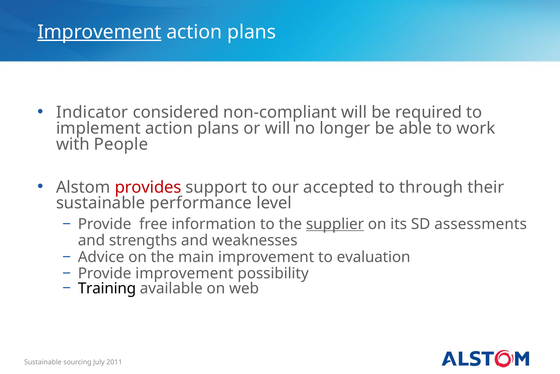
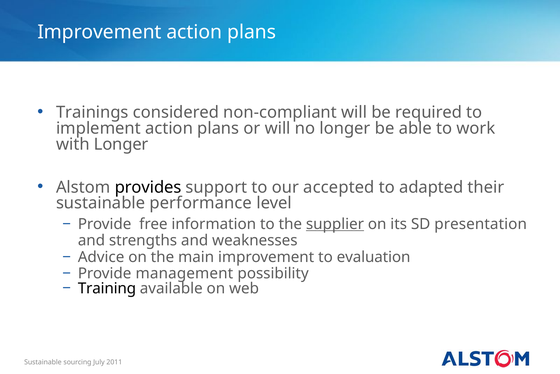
Improvement underline: present -> none (99, 32)
Indicator: Indicator -> Trainings (92, 112)
with People: People -> Longer (121, 144)
provides colour: red -> black (148, 187)
through: through -> adapted (431, 187)
assessments: assessments -> presentation (481, 224)
Provide improvement: improvement -> management (184, 273)
